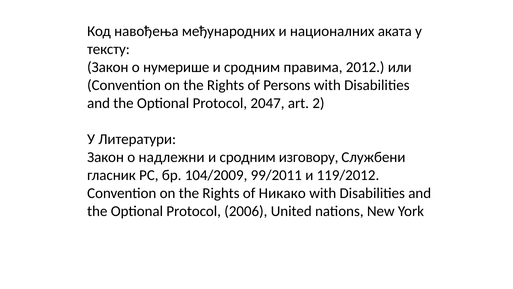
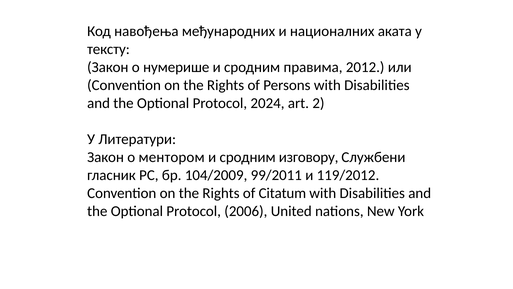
2047: 2047 -> 2024 (267, 103)
надлежни: надлежни -> ментором (172, 157)
Никако: Никако -> Citatum (282, 193)
